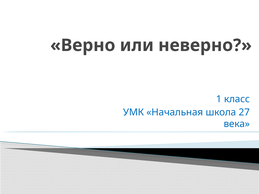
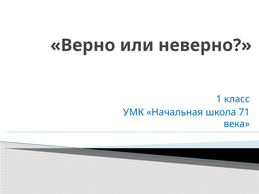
27: 27 -> 71 (244, 112)
